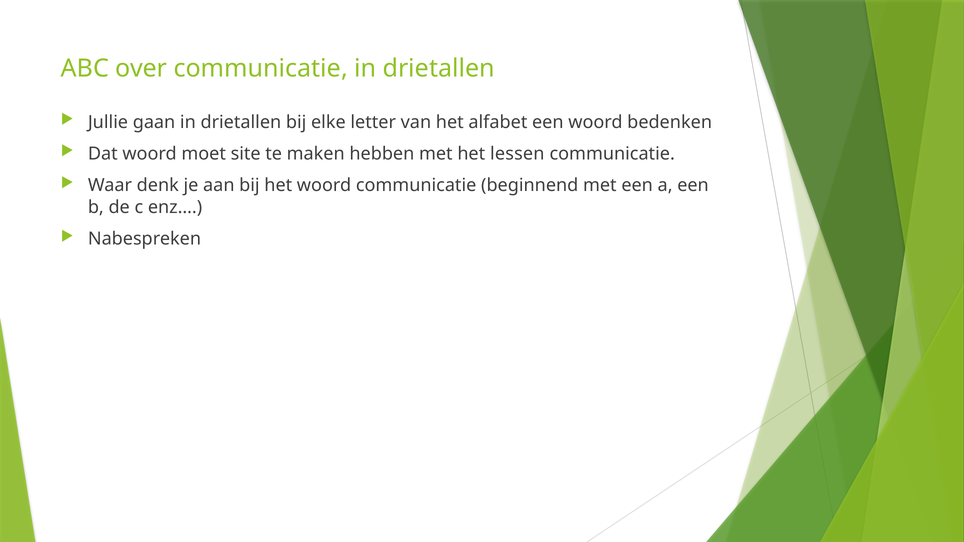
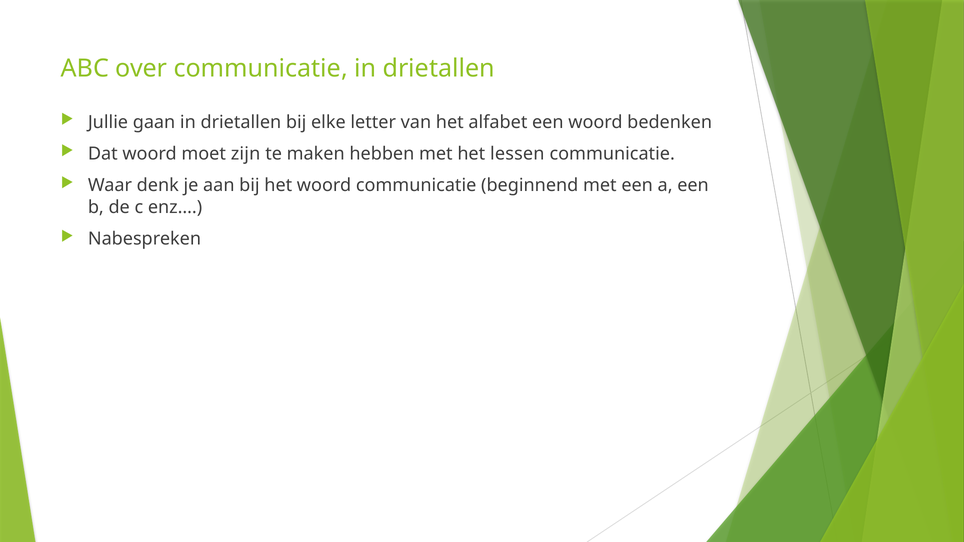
site: site -> zijn (246, 154)
